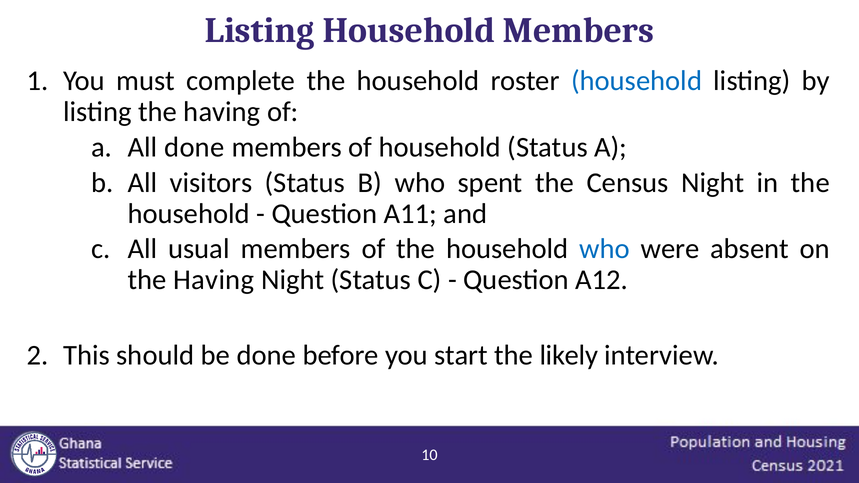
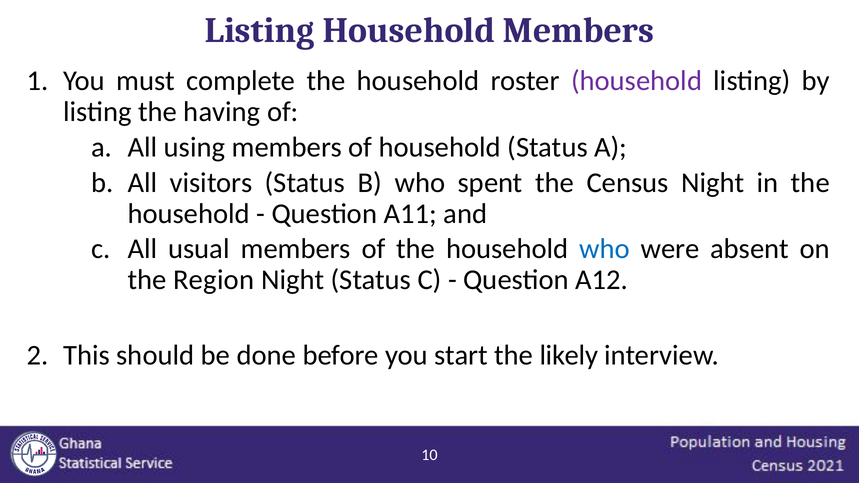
household colour: blue -> purple (637, 81)
All done: done -> using (194, 147)
Having: Having -> Region (214, 280)
